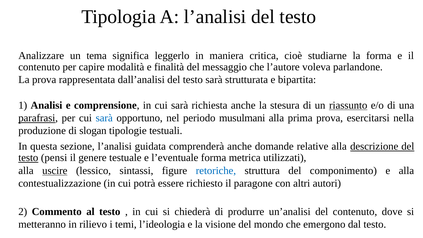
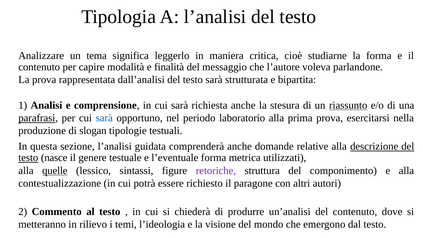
musulmani: musulmani -> laboratorio (242, 118)
pensi: pensi -> nasce (54, 158)
uscire: uscire -> quelle (55, 170)
retoriche colour: blue -> purple (216, 170)
